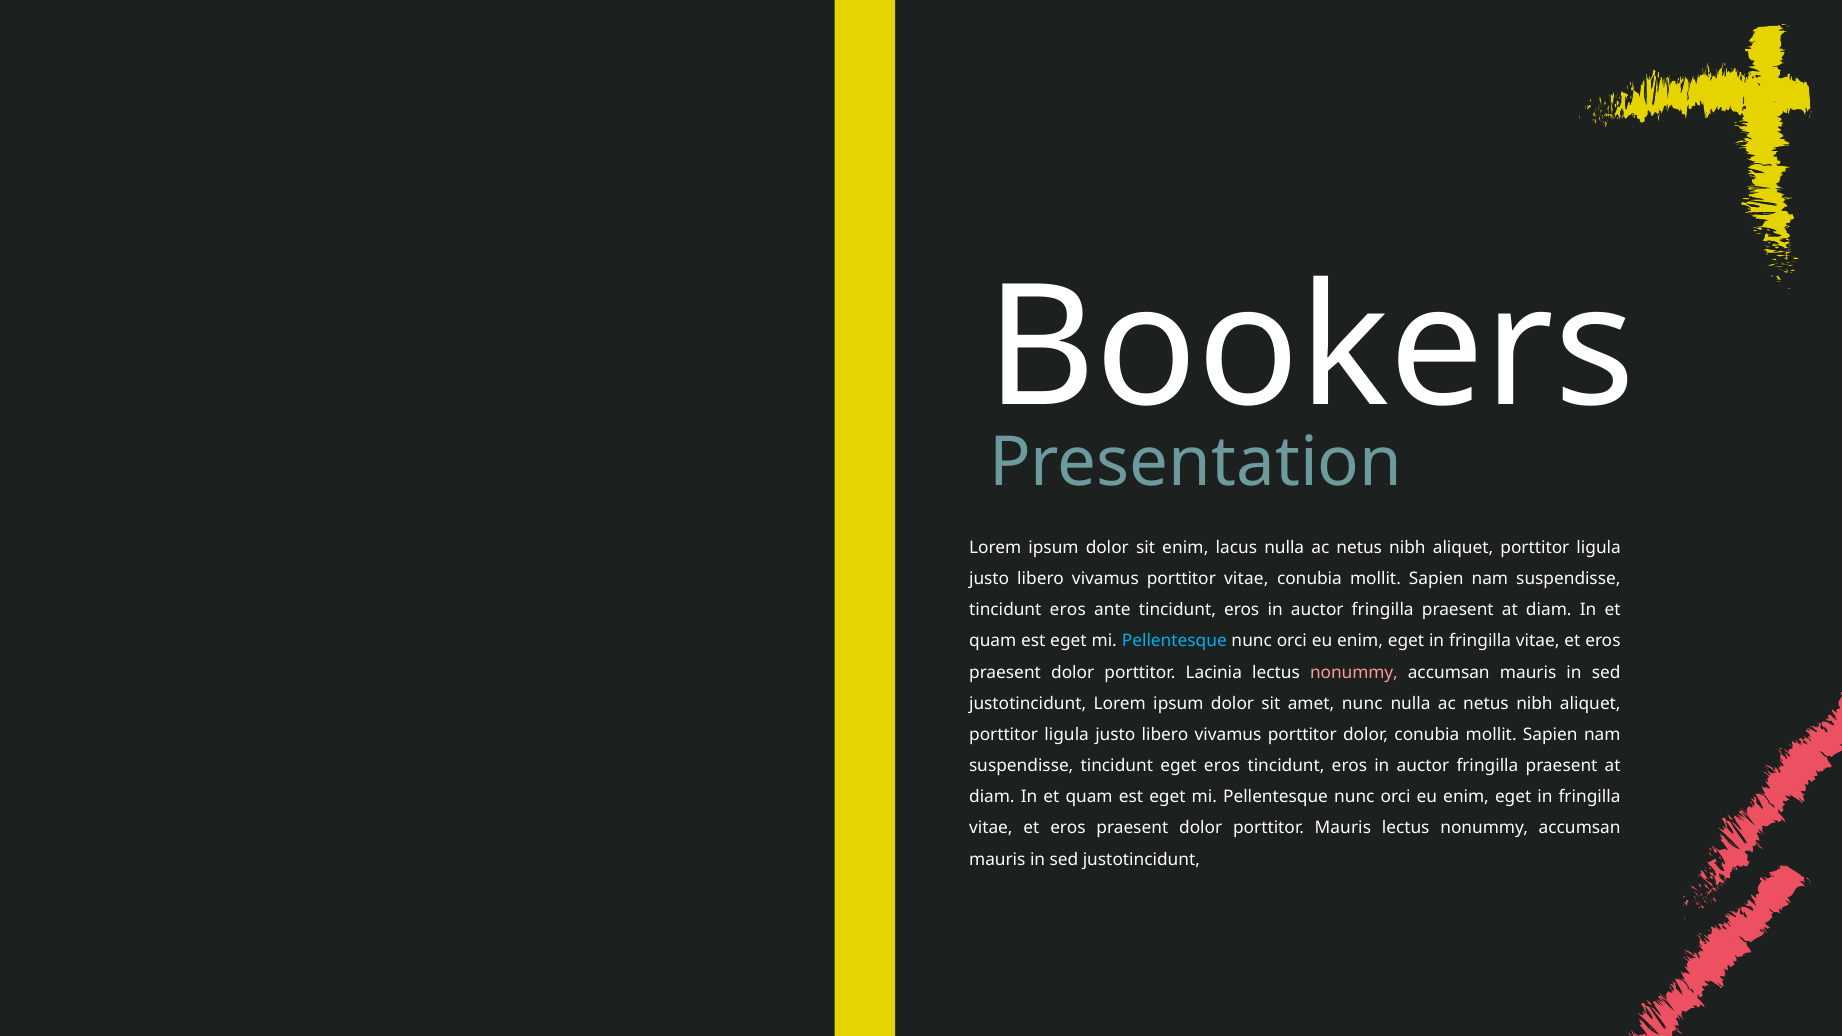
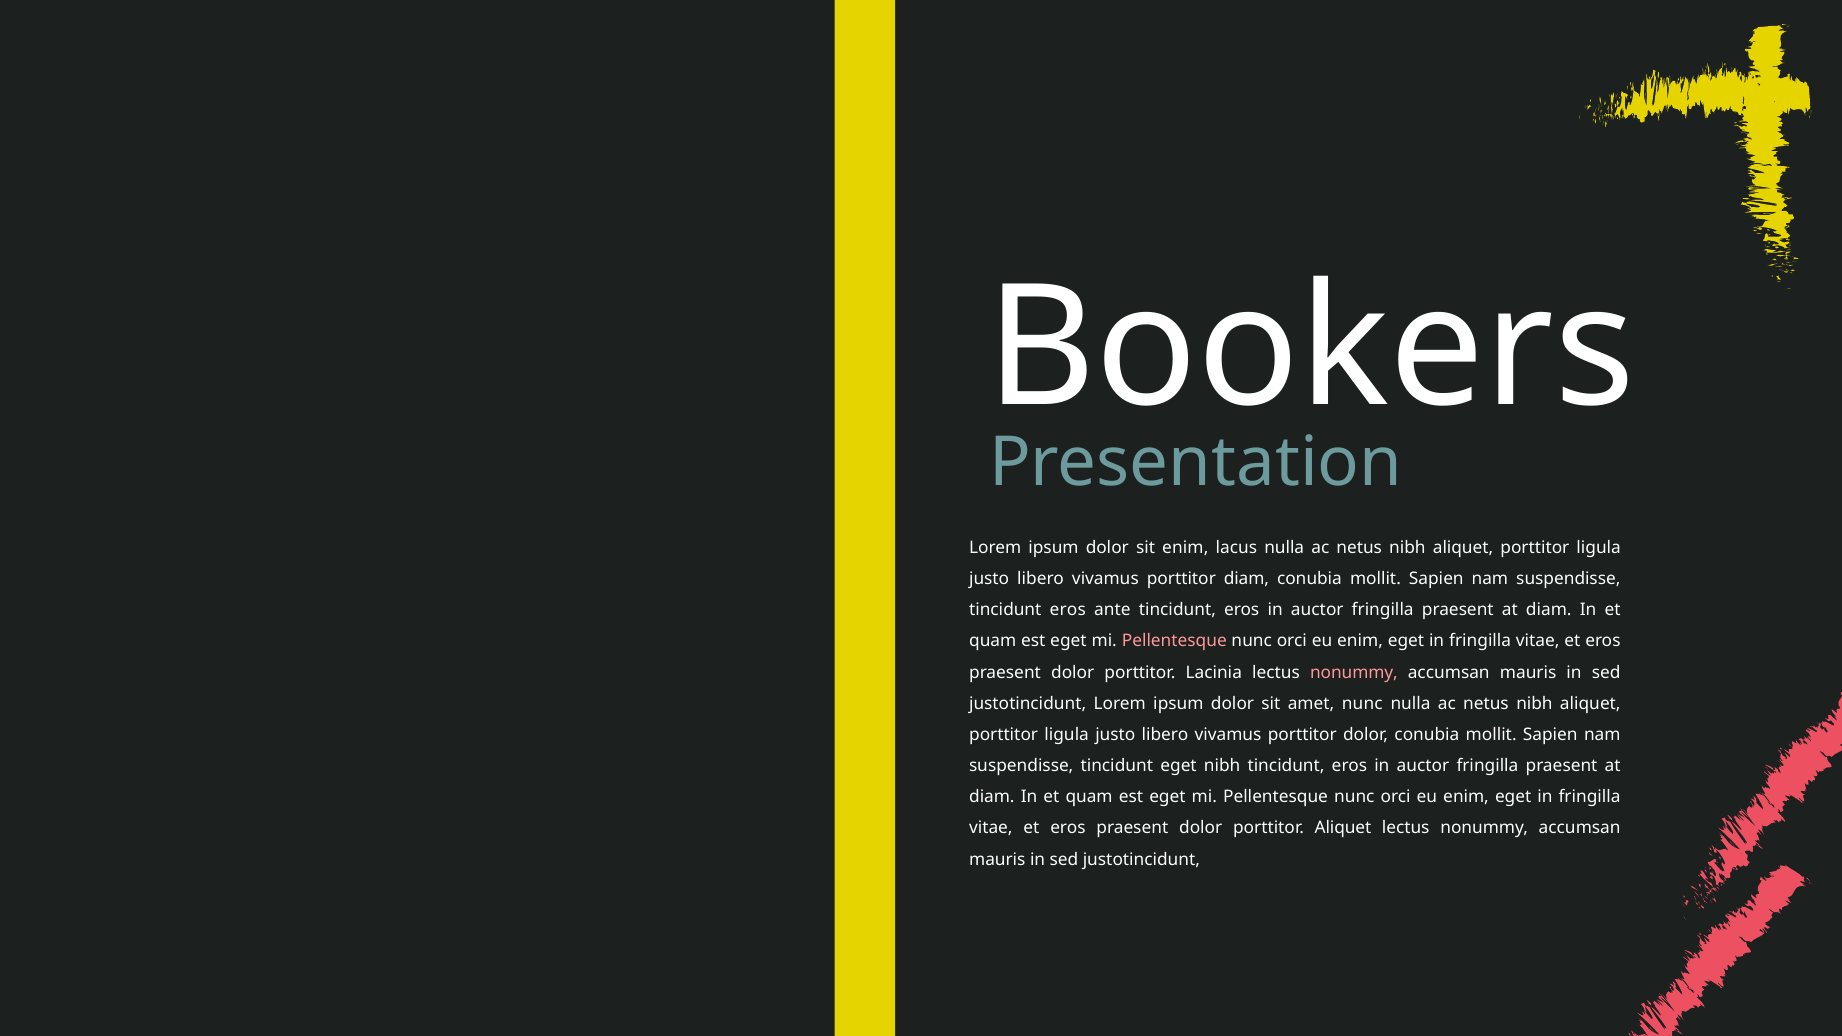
porttitor vitae: vitae -> diam (1246, 579)
Pellentesque colour: light blue -> pink (1174, 641)
eget eros: eros -> nibh (1222, 766)
porttitor Mauris: Mauris -> Aliquet (1343, 828)
